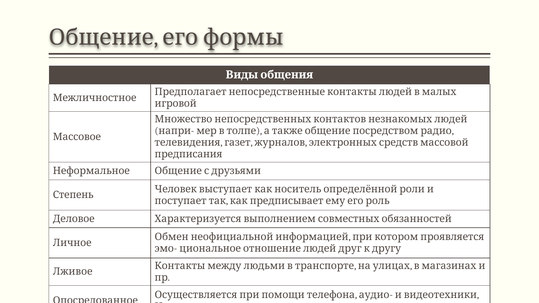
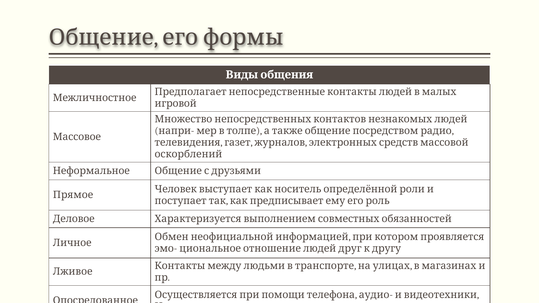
предписания: предписания -> оскорблений (188, 154)
Степень: Степень -> Прямое (73, 195)
